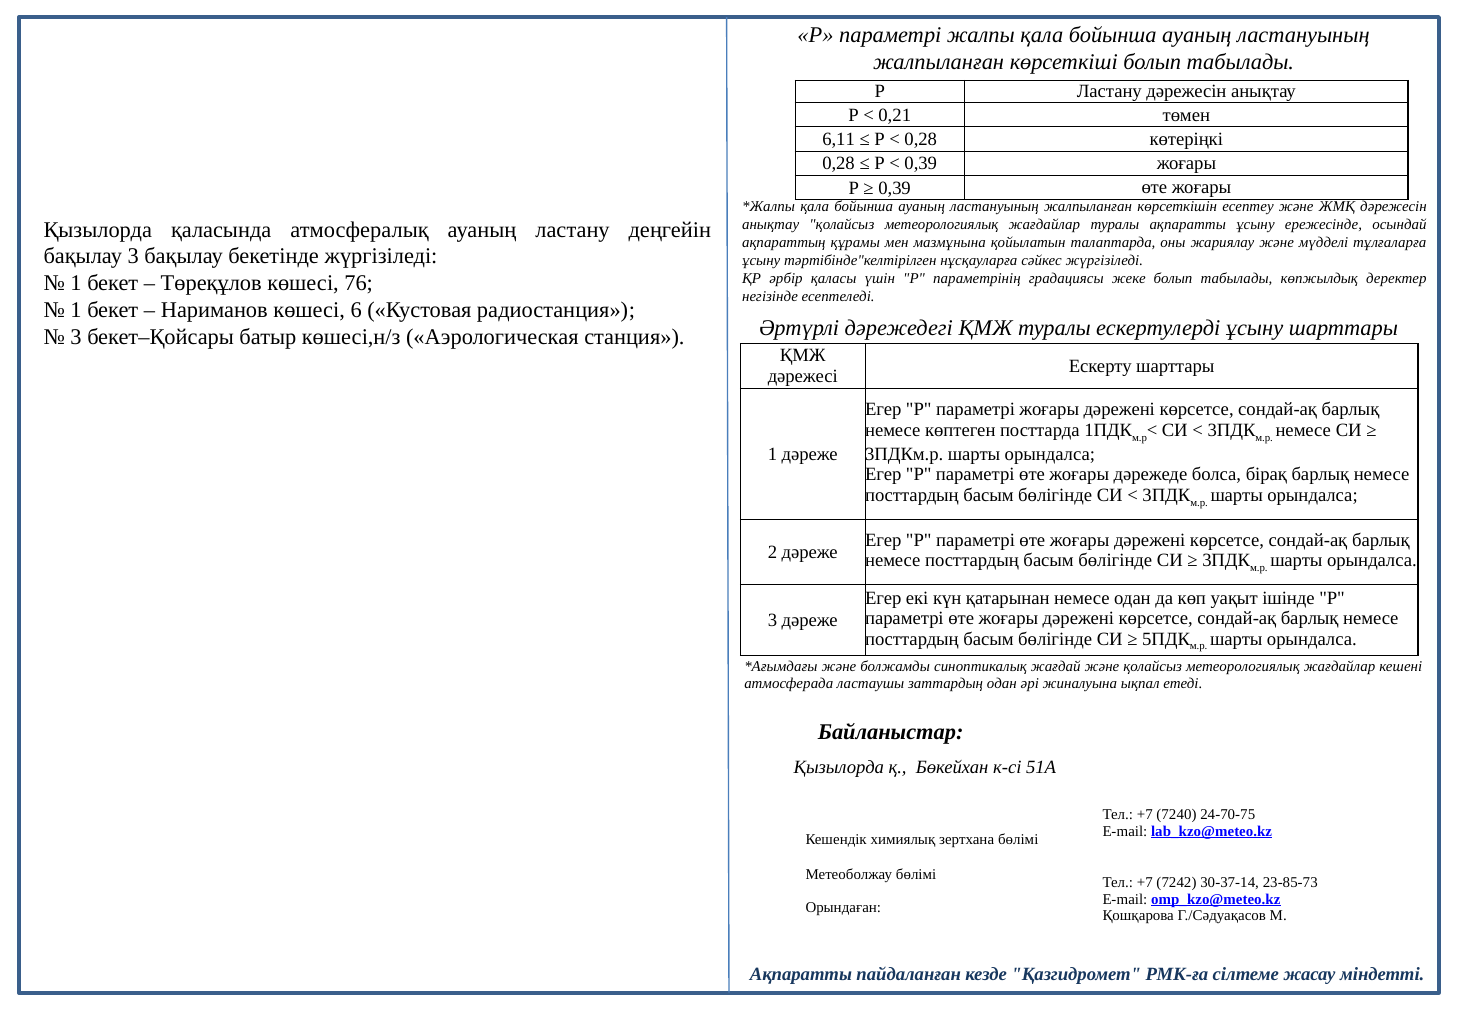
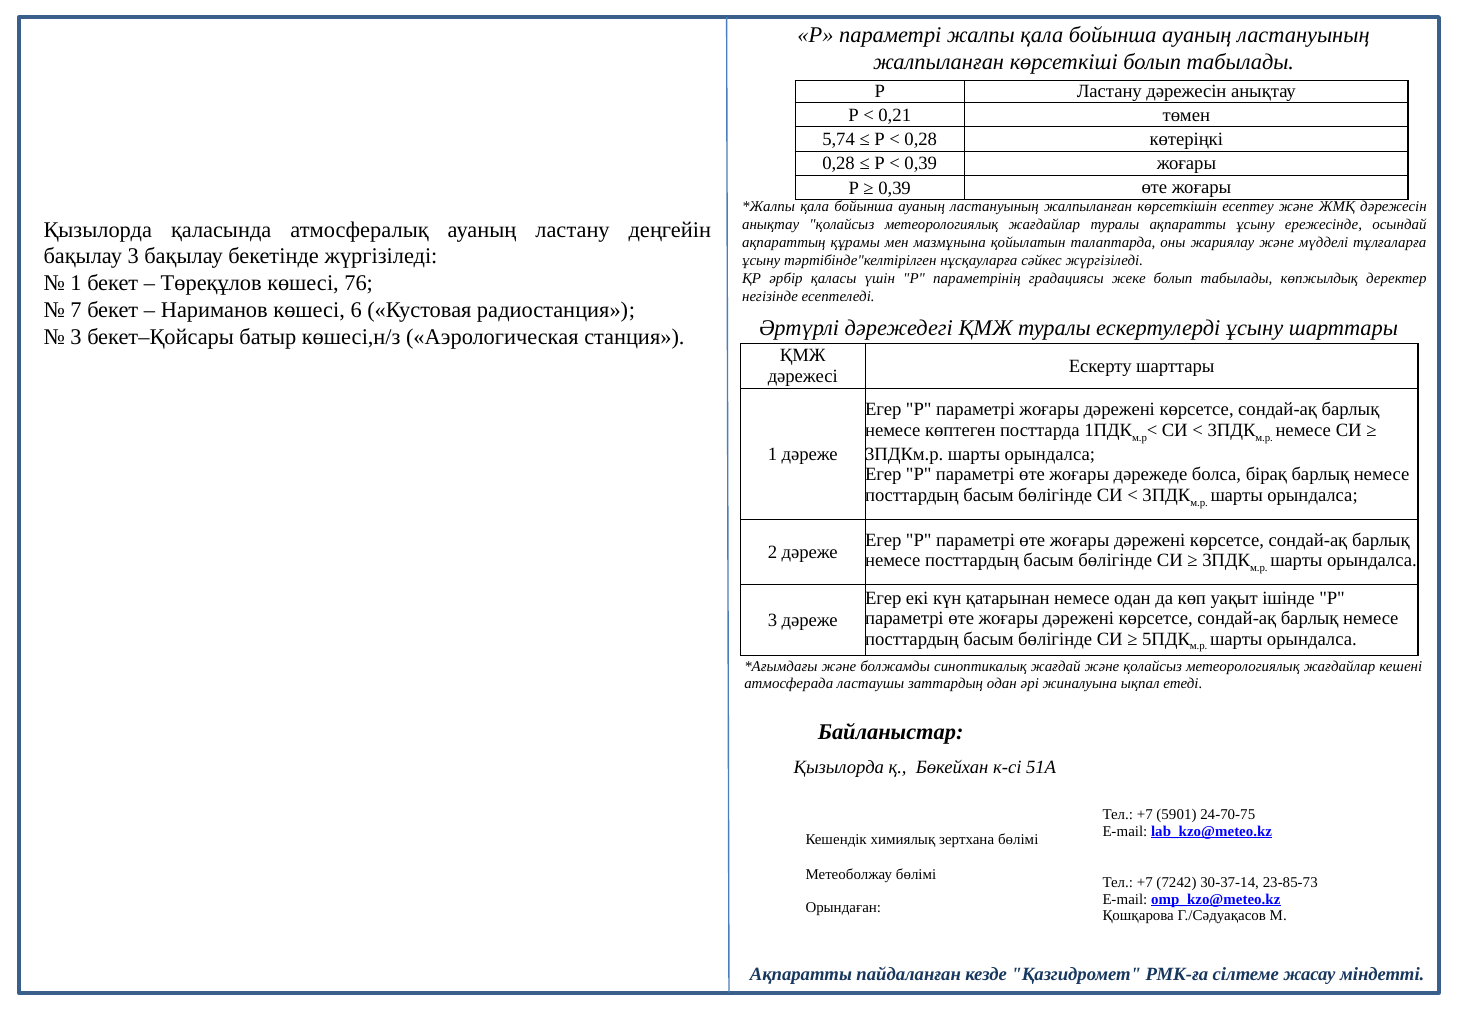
6,11: 6,11 -> 5,74 (839, 140)
1: 1 -> 7 (76, 310)
7240: 7240 -> 5901 (1176, 814)
